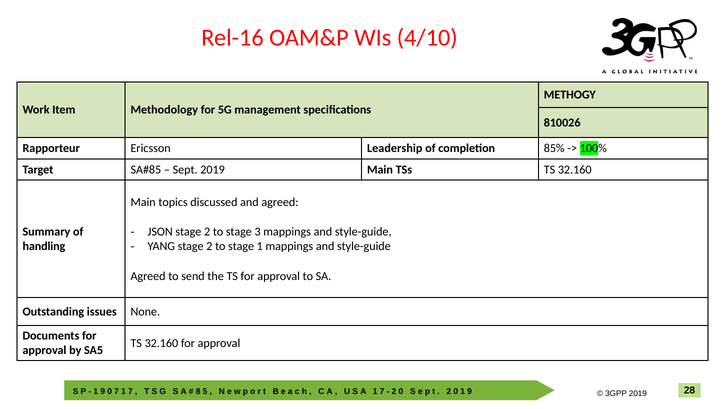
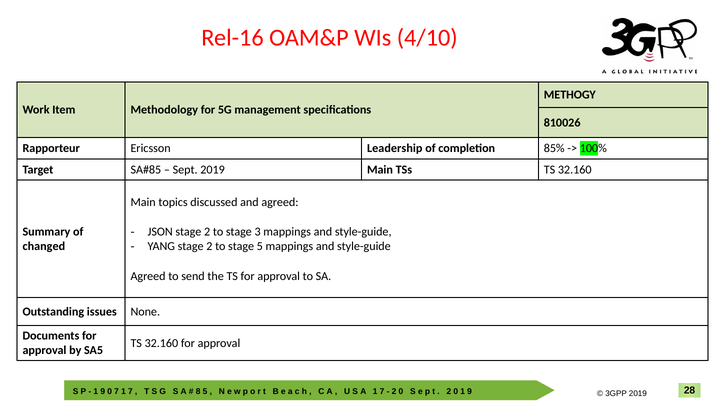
stage 1: 1 -> 5 (260, 246)
handling: handling -> changed (44, 246)
